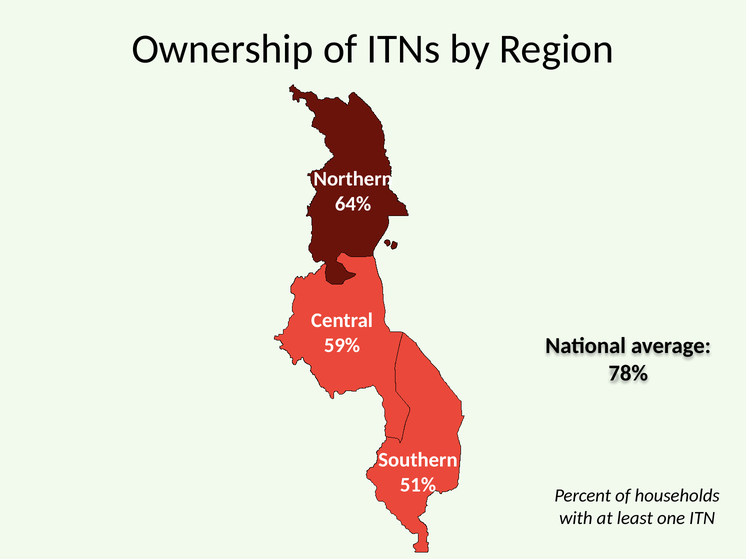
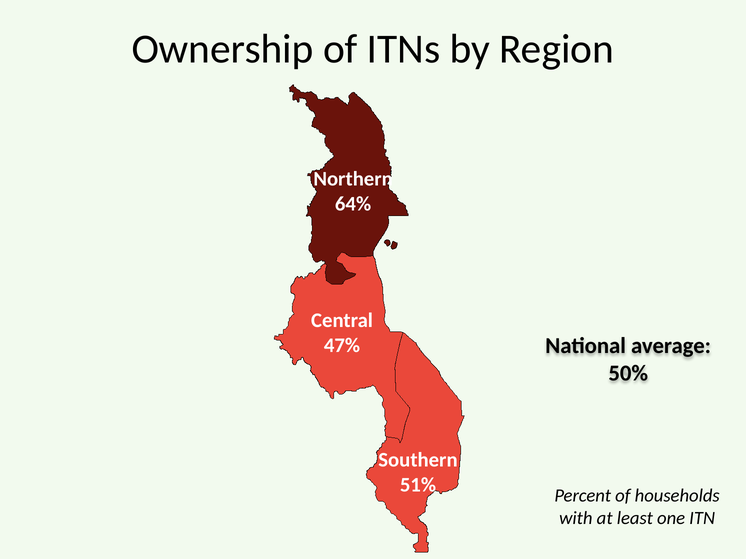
59%: 59% -> 47% (342, 346)
78%: 78% -> 50% (628, 373)
